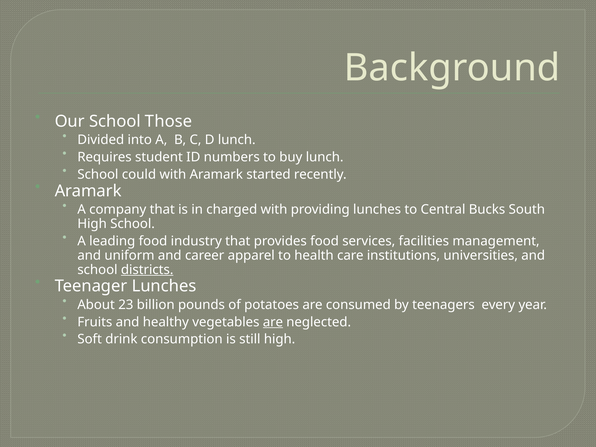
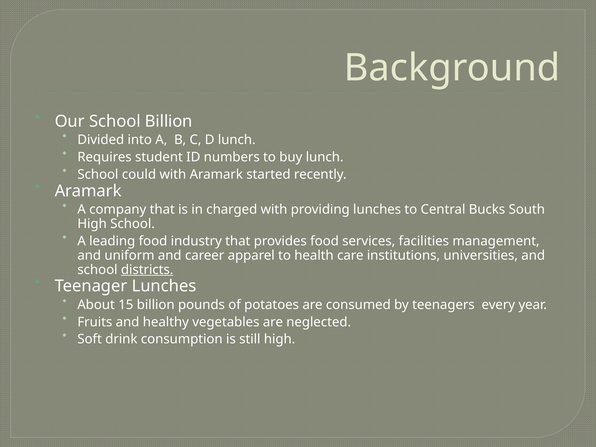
School Those: Those -> Billion (169, 121)
23: 23 -> 15 (126, 305)
are underline: present -> none (273, 322)
